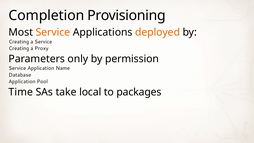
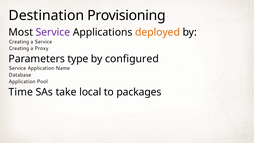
Completion: Completion -> Destination (46, 15)
Service colour: orange -> purple (53, 32)
only: only -> type (78, 59)
permission: permission -> configured (132, 59)
